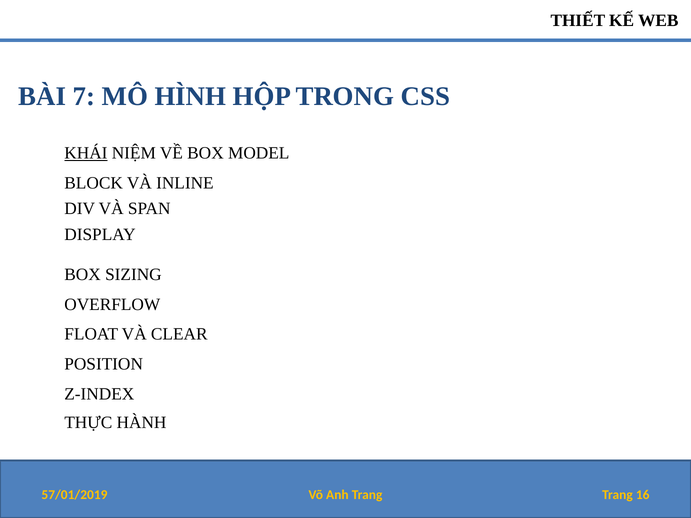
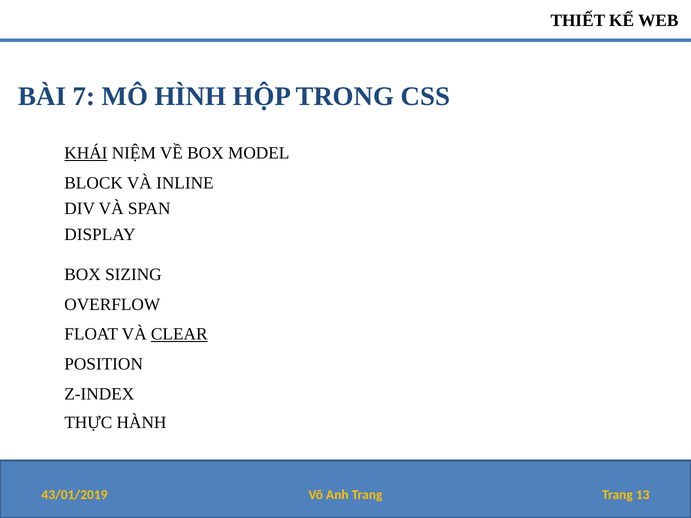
CLEAR underline: none -> present (179, 334)
57/01/2019: 57/01/2019 -> 43/01/2019 (74, 495)
16: 16 -> 13 (643, 495)
